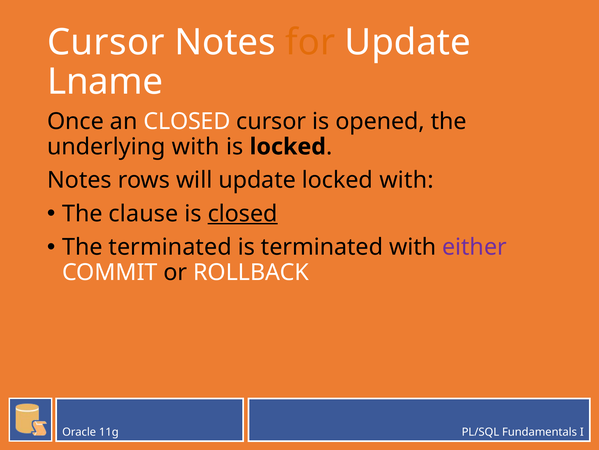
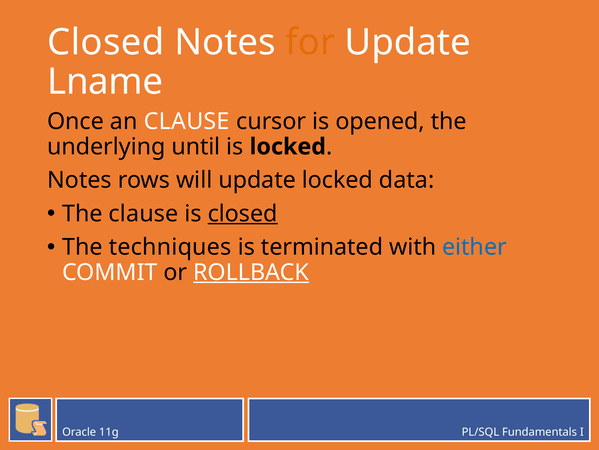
Cursor: Cursor -> Closed (106, 42)
an CLOSED: CLOSED -> CLAUSE (187, 121)
underlying with: with -> until (196, 146)
locked with: with -> data (407, 180)
The terminated: terminated -> techniques (170, 247)
either colour: purple -> blue (474, 247)
ROLLBACK underline: none -> present (251, 272)
